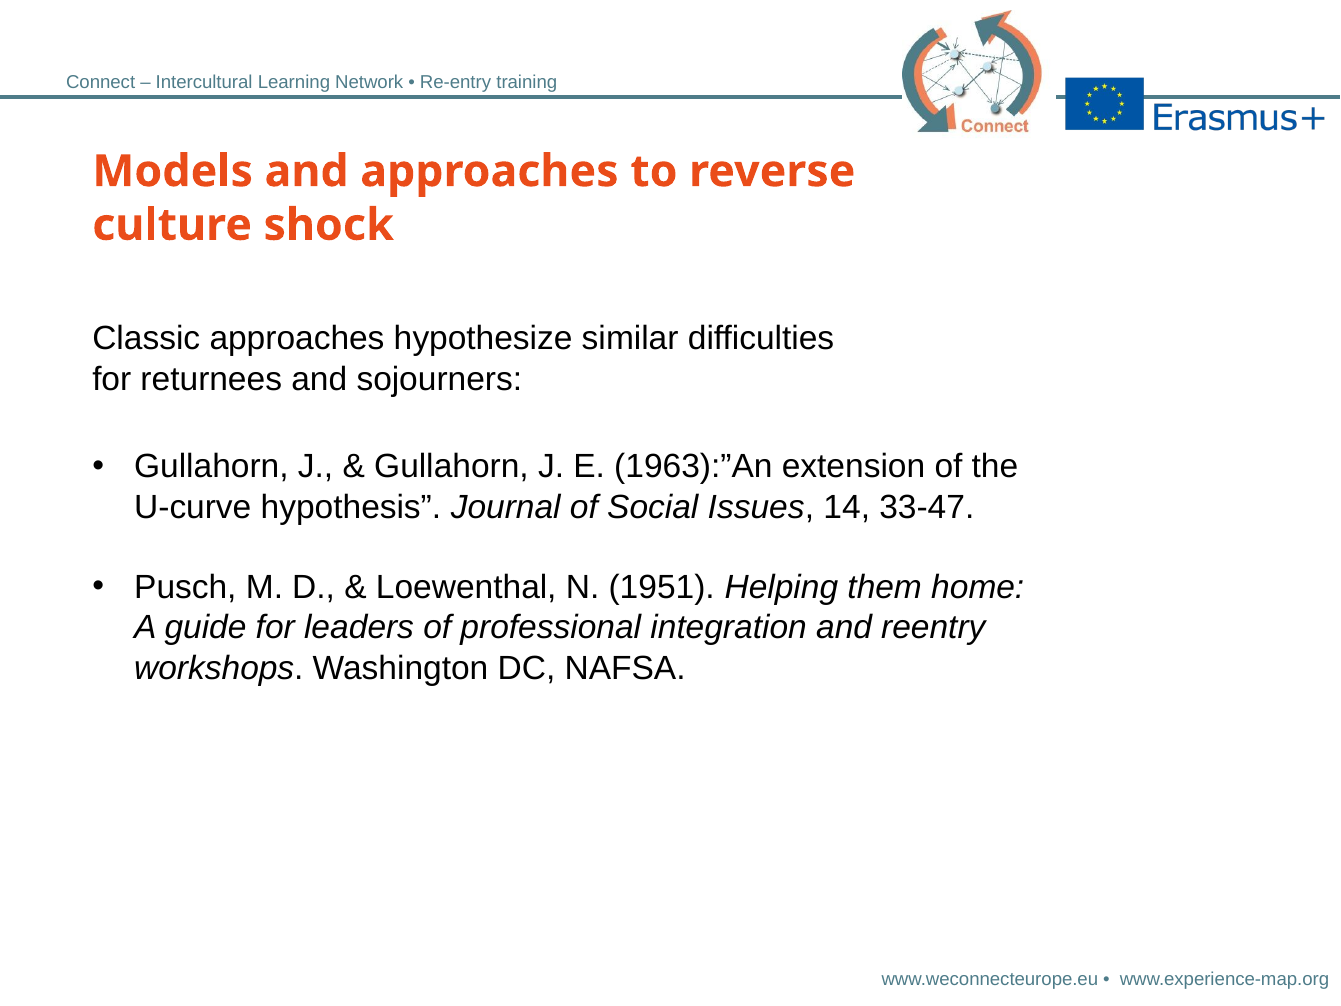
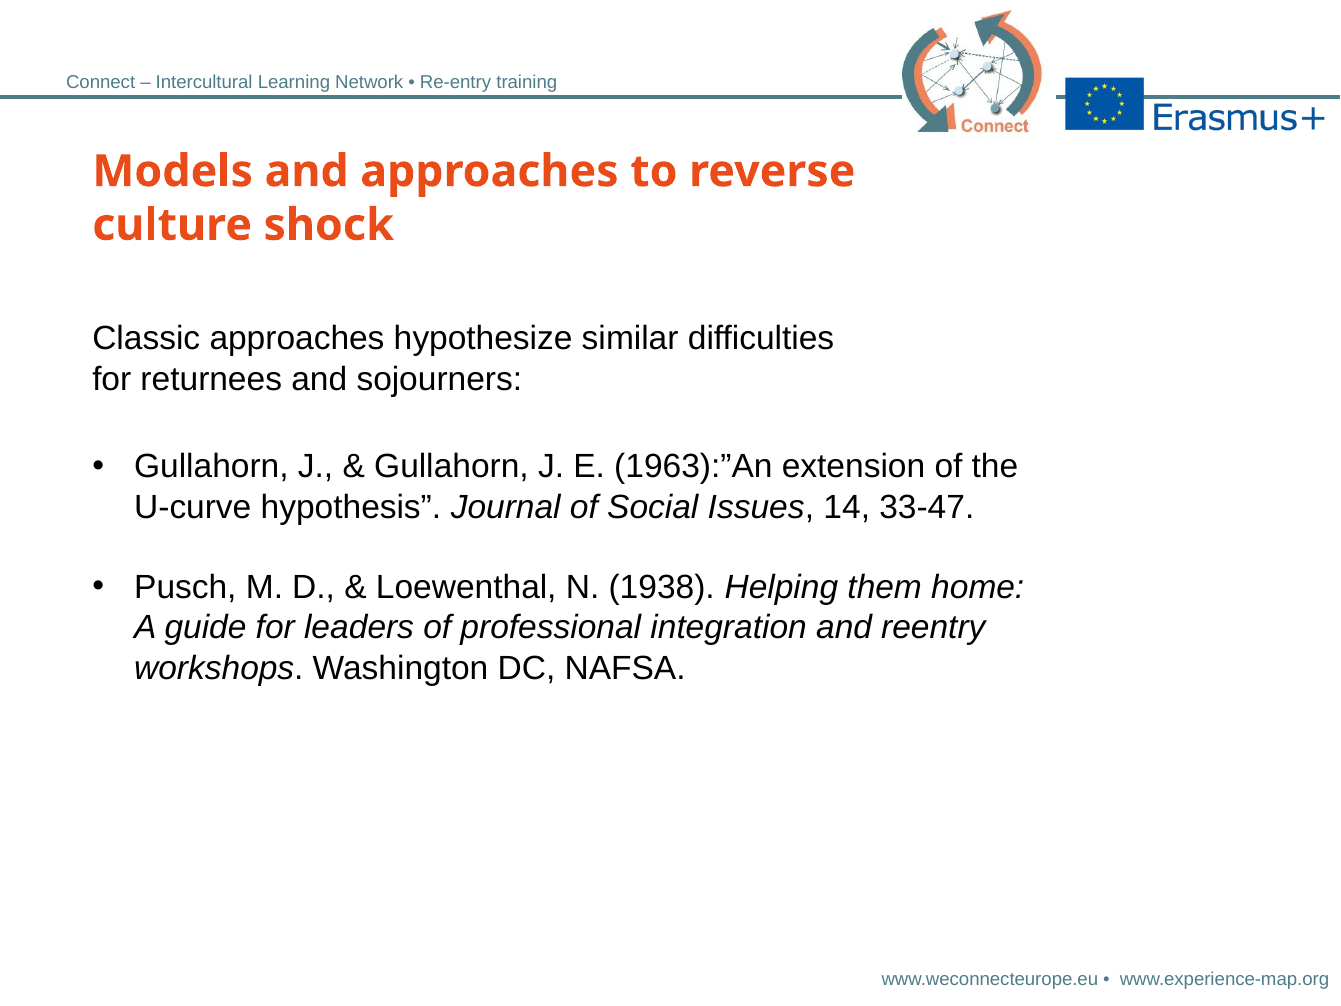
1951: 1951 -> 1938 (662, 587)
